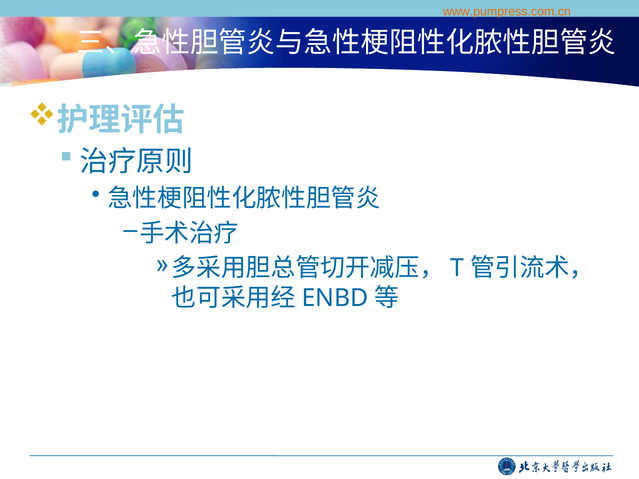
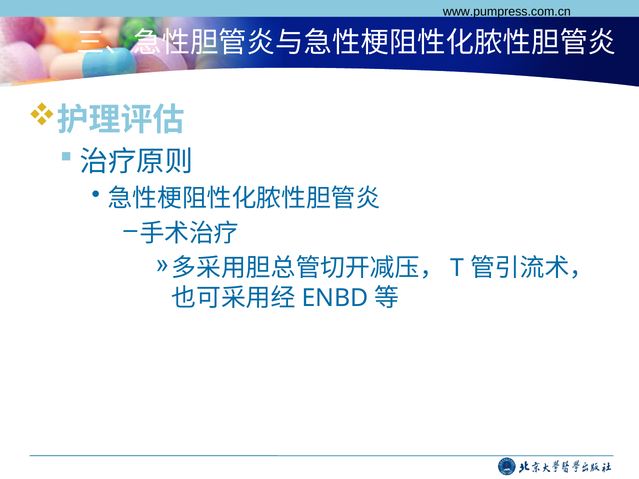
www.pumpress.com.cn colour: orange -> black (507, 11)
